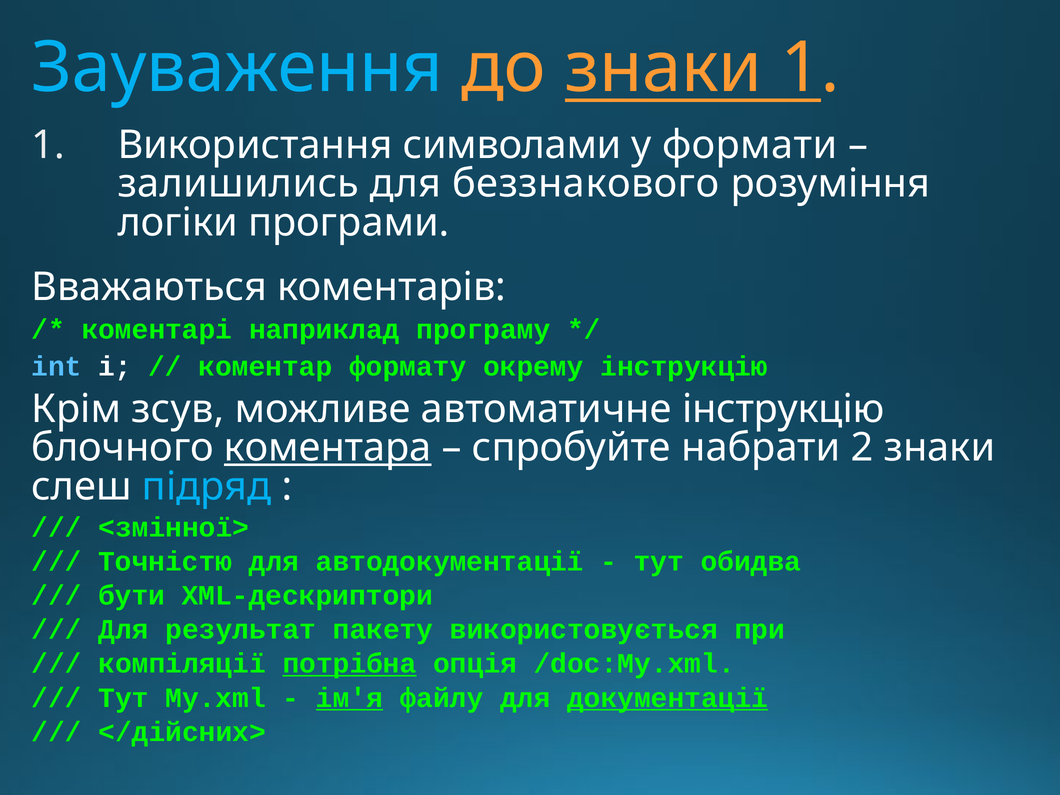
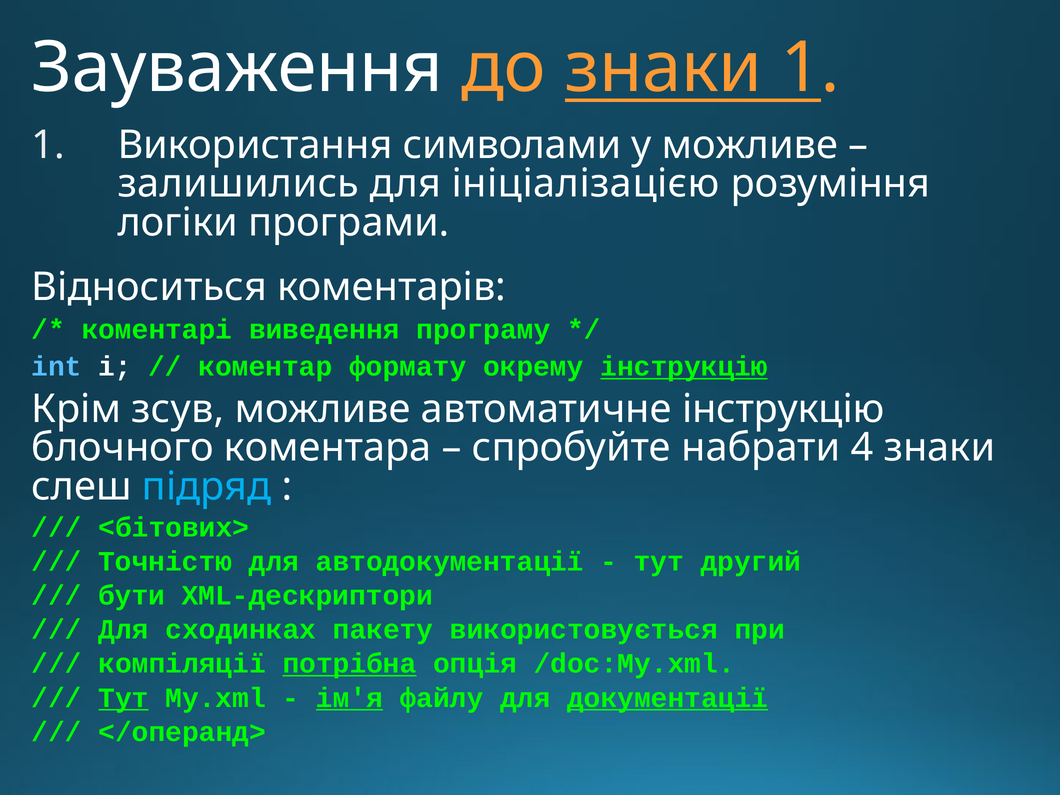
Зауваження colour: light blue -> white (237, 68)
у формати: формати -> можливе (750, 145)
беззнакового: беззнакового -> ініціалізацією (586, 184)
Вважаються: Вважаються -> Відноситься (149, 287)
наприклад: наприклад -> виведення (324, 330)
інструкцію underline: none -> present (684, 367)
коментара underline: present -> none (328, 448)
2: 2 -> 4 (862, 448)
<змінної>: <змінної> -> <бітових> (174, 527)
обидва: обидва -> другий (751, 561)
результат: результат -> сходинках (241, 630)
Тут underline: none -> present (123, 698)
</дійсних>: </дійсних> -> </операнд> (182, 732)
